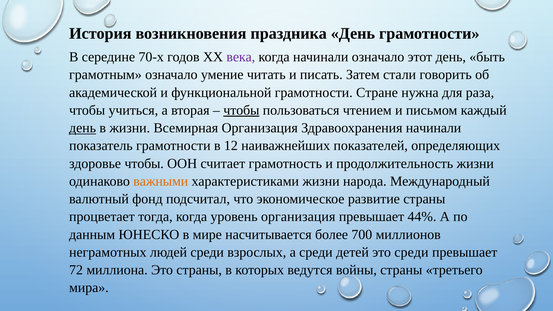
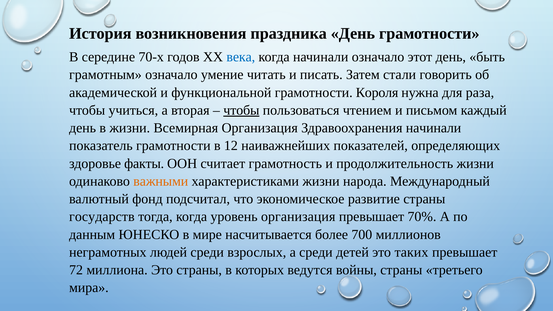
века colour: purple -> blue (241, 57)
Стране: Стране -> Короля (377, 93)
день underline: present -> none (83, 128)
здоровье чтобы: чтобы -> факты (144, 164)
процветает: процветает -> государств (102, 217)
44%: 44% -> 70% (422, 217)
это среди: среди -> таких (411, 252)
